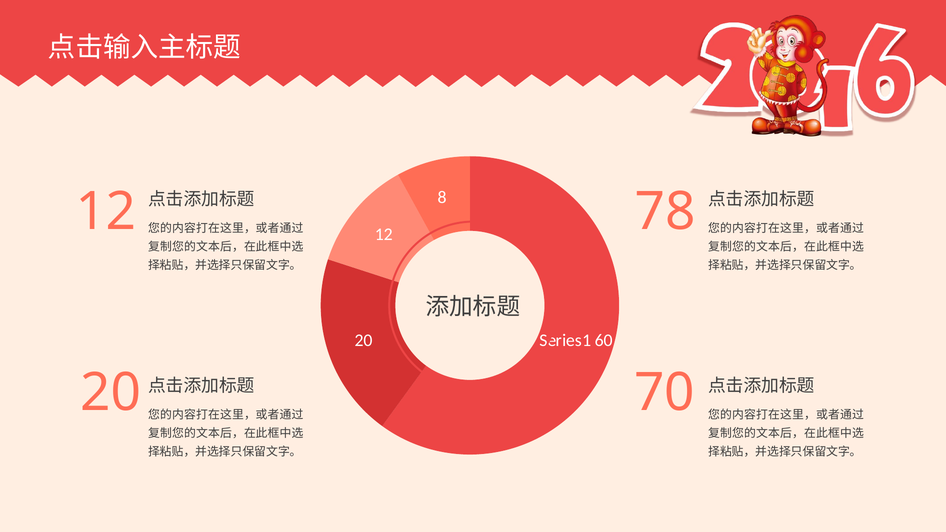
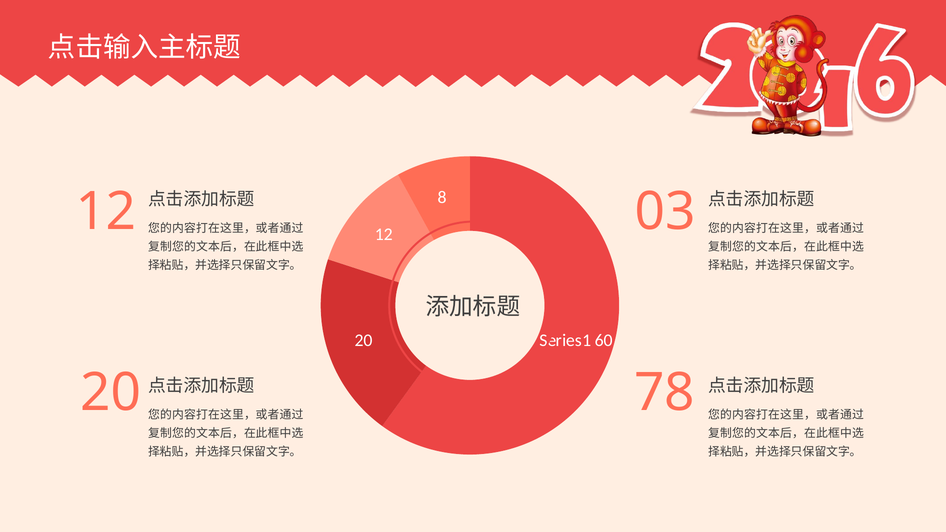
78: 78 -> 03 (665, 212)
70: 70 -> 78 (665, 393)
